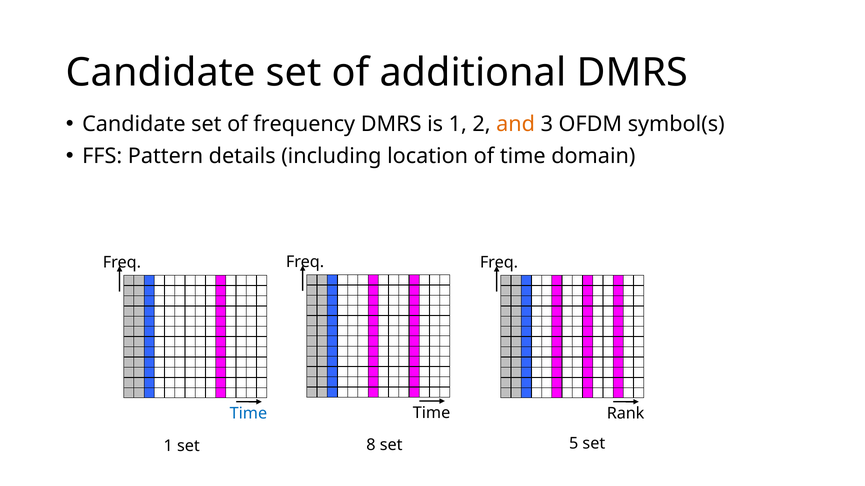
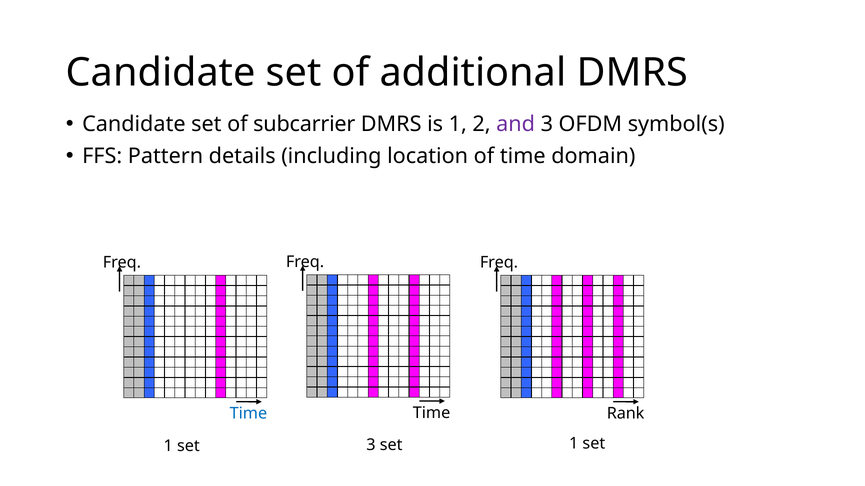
frequency: frequency -> subcarrier (304, 124)
and colour: orange -> purple (516, 124)
set 8: 8 -> 3 (371, 445)
set 5: 5 -> 1 (574, 444)
